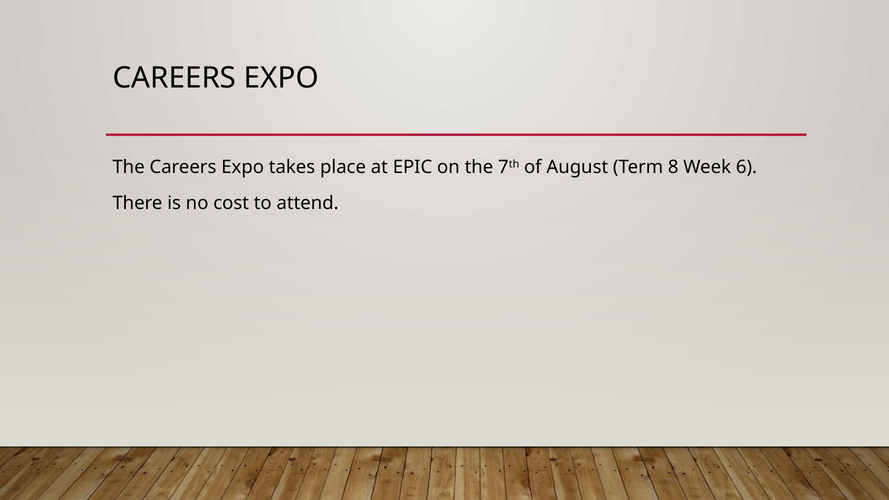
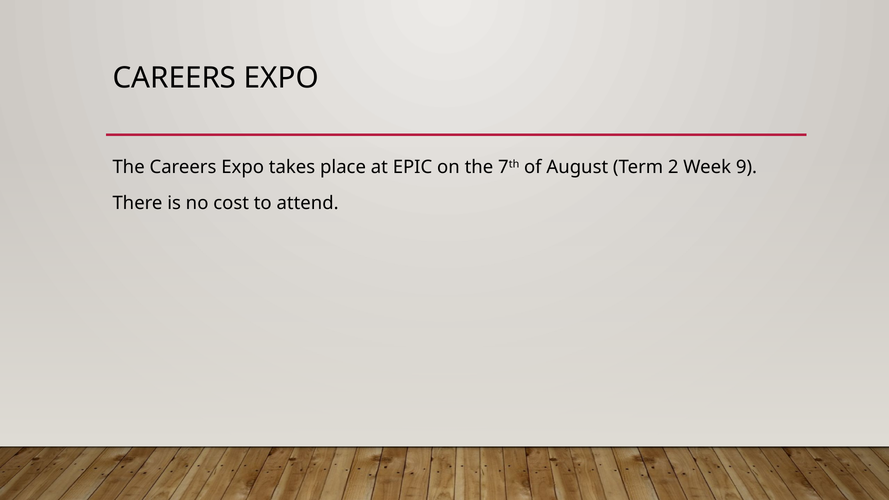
8: 8 -> 2 (673, 167)
6: 6 -> 9 (746, 167)
